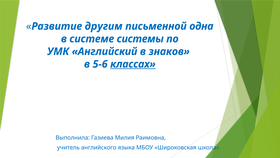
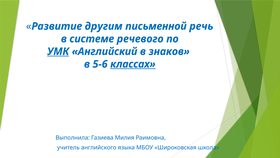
одна: одна -> речь (201, 26)
системы: системы -> речевого (140, 39)
УМК underline: none -> present (58, 51)
